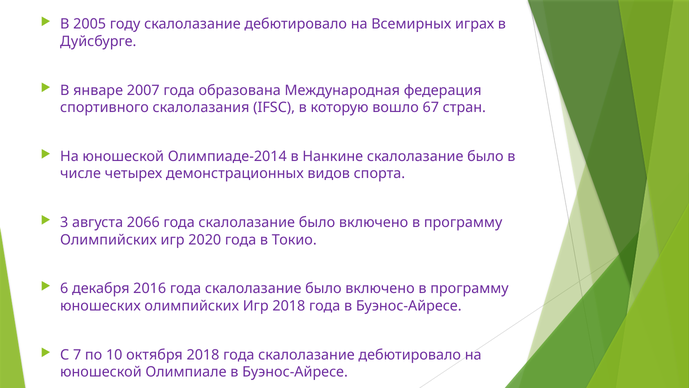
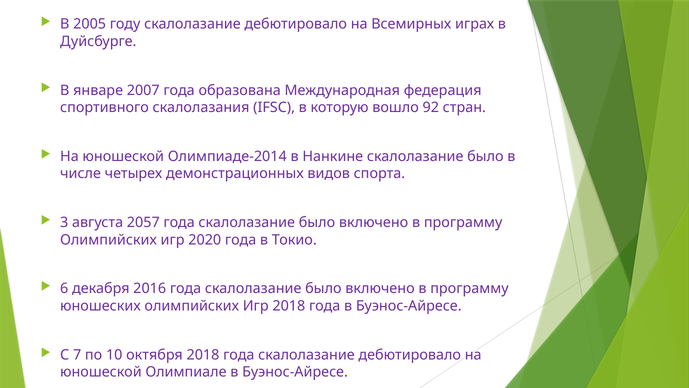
67: 67 -> 92 (431, 107)
2066: 2066 -> 2057 (143, 222)
